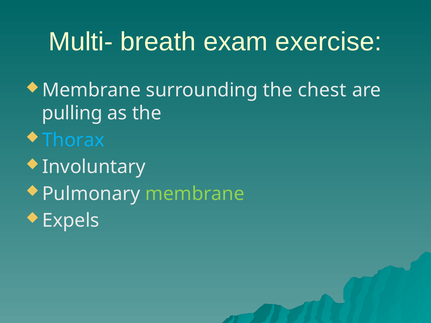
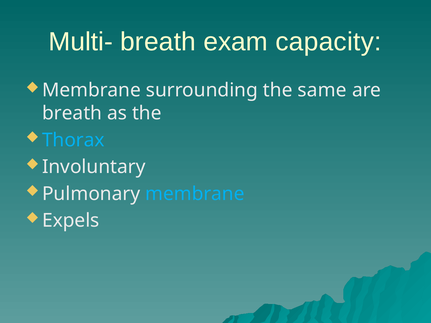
exercise: exercise -> capacity (329, 42)
chest: chest -> same (322, 90)
pulling: pulling -> breath (72, 113)
membrane colour: light green -> light blue (195, 194)
